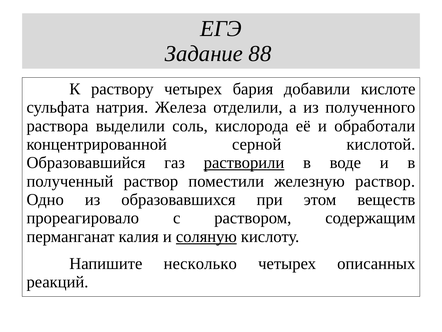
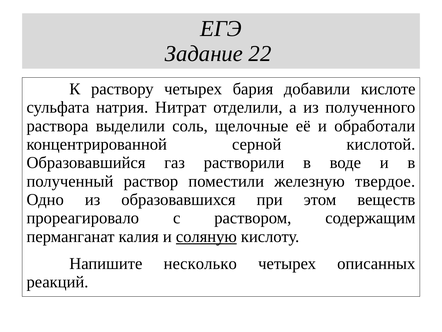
88: 88 -> 22 (260, 54)
Железа: Железа -> Нитрат (181, 107)
кислорода: кислорода -> щелочные (252, 126)
растворили underline: present -> none (244, 163)
железную раствор: раствор -> твердое (385, 181)
